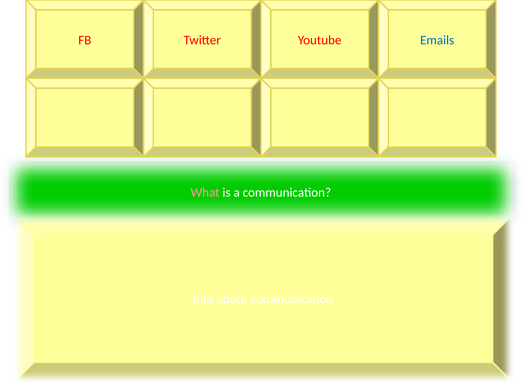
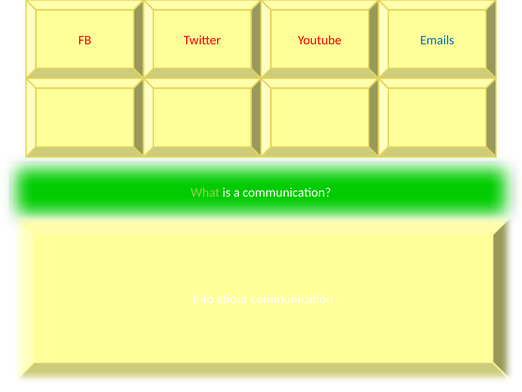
What colour: pink -> light green (205, 192)
